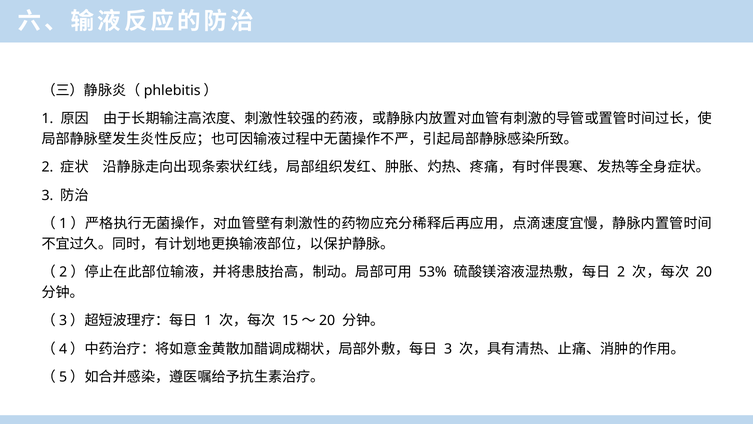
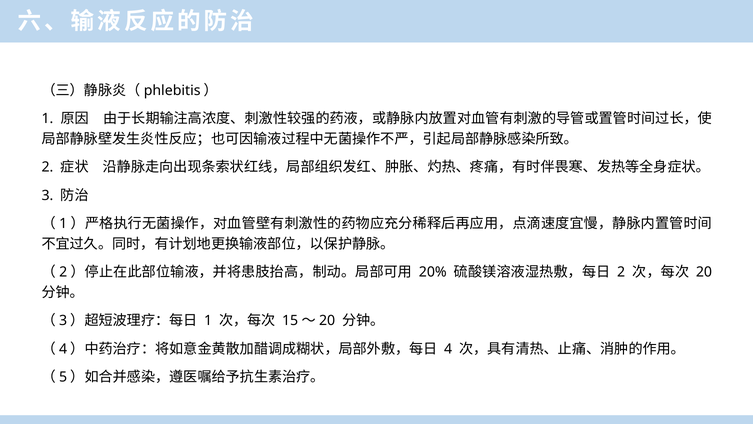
53%: 53% -> 20% (433, 272)
3: 3 -> 4 (448, 349)
